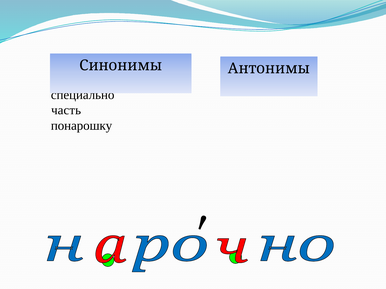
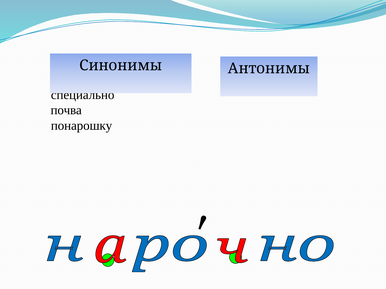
часть: часть -> почва (66, 110)
